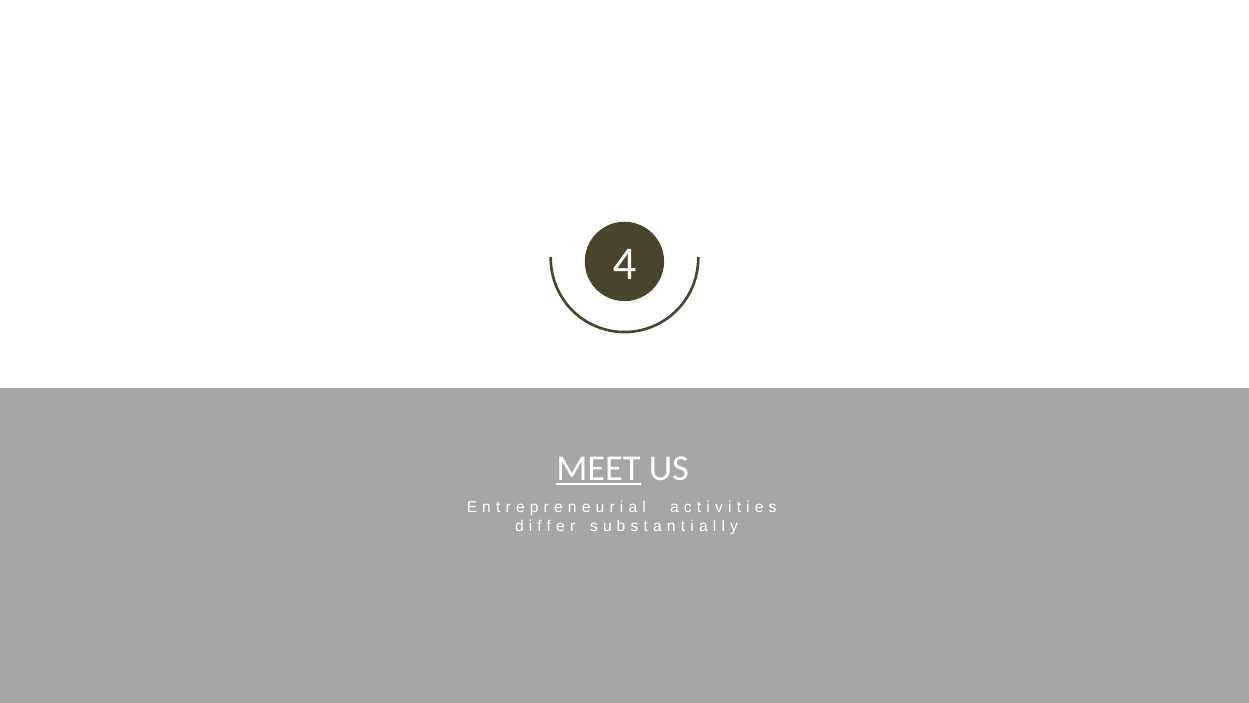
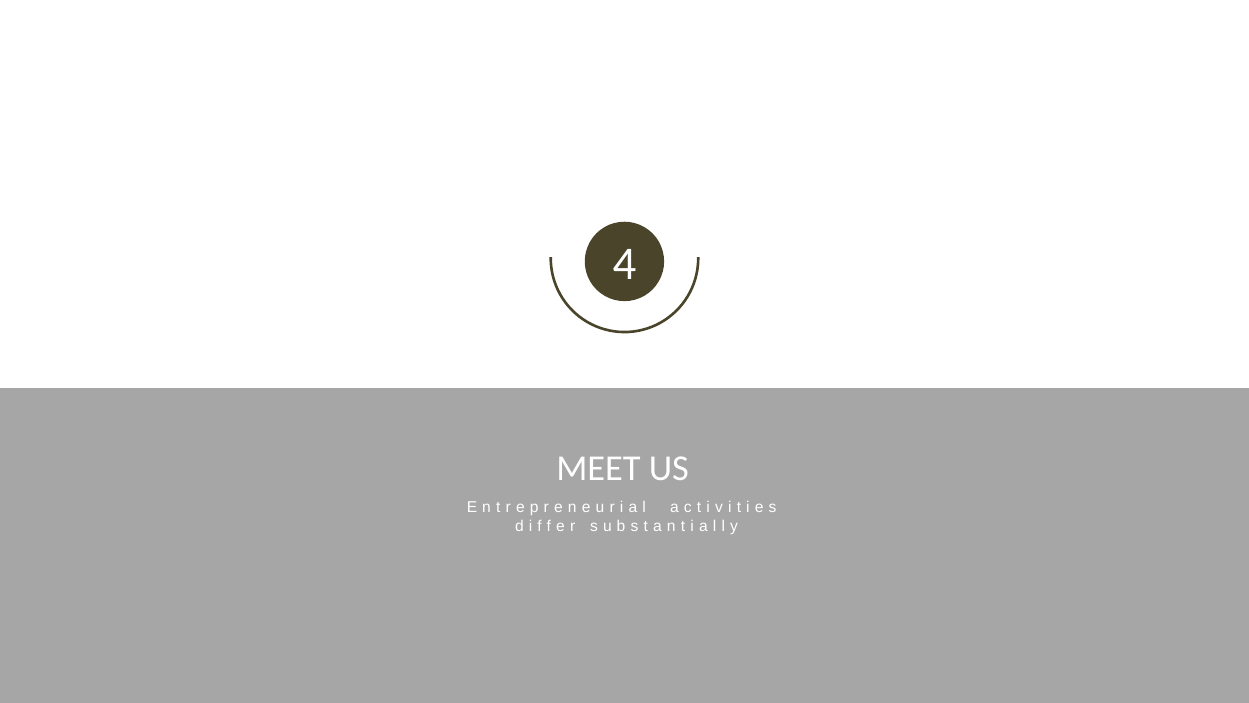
MEET underline: present -> none (599, 468)
